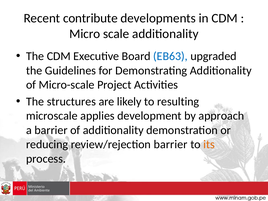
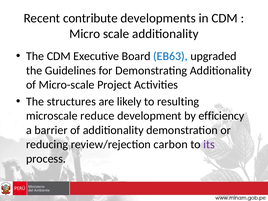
applies: applies -> reduce (97, 116)
approach: approach -> efficiency (221, 116)
review/rejection barrier: barrier -> carbon (171, 144)
its colour: orange -> purple (209, 144)
